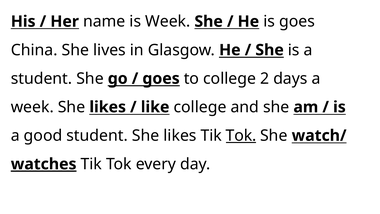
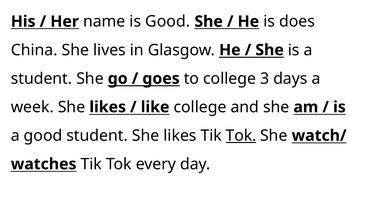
is Week: Week -> Good (168, 21)
is goes: goes -> does (297, 21)
2: 2 -> 3 (265, 78)
watches underline: present -> none (44, 164)
